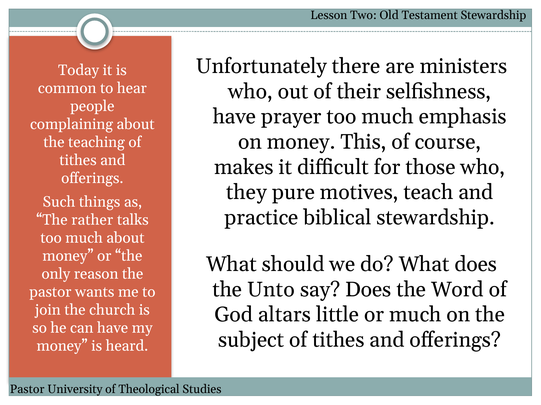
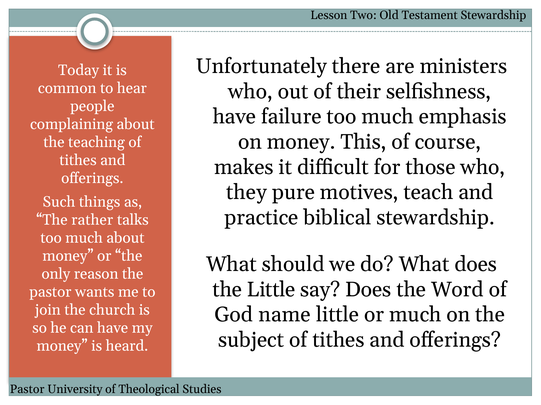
prayer: prayer -> failure (291, 117)
the Unto: Unto -> Little (271, 290)
altars: altars -> name (285, 315)
